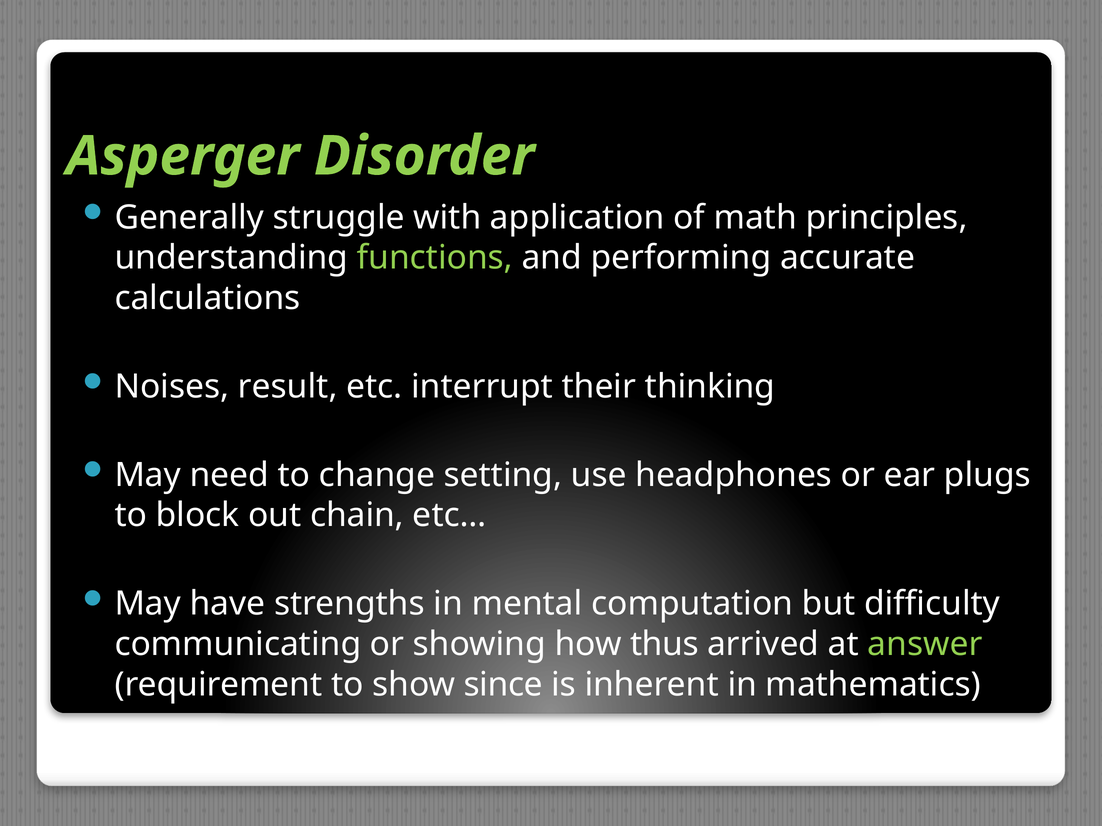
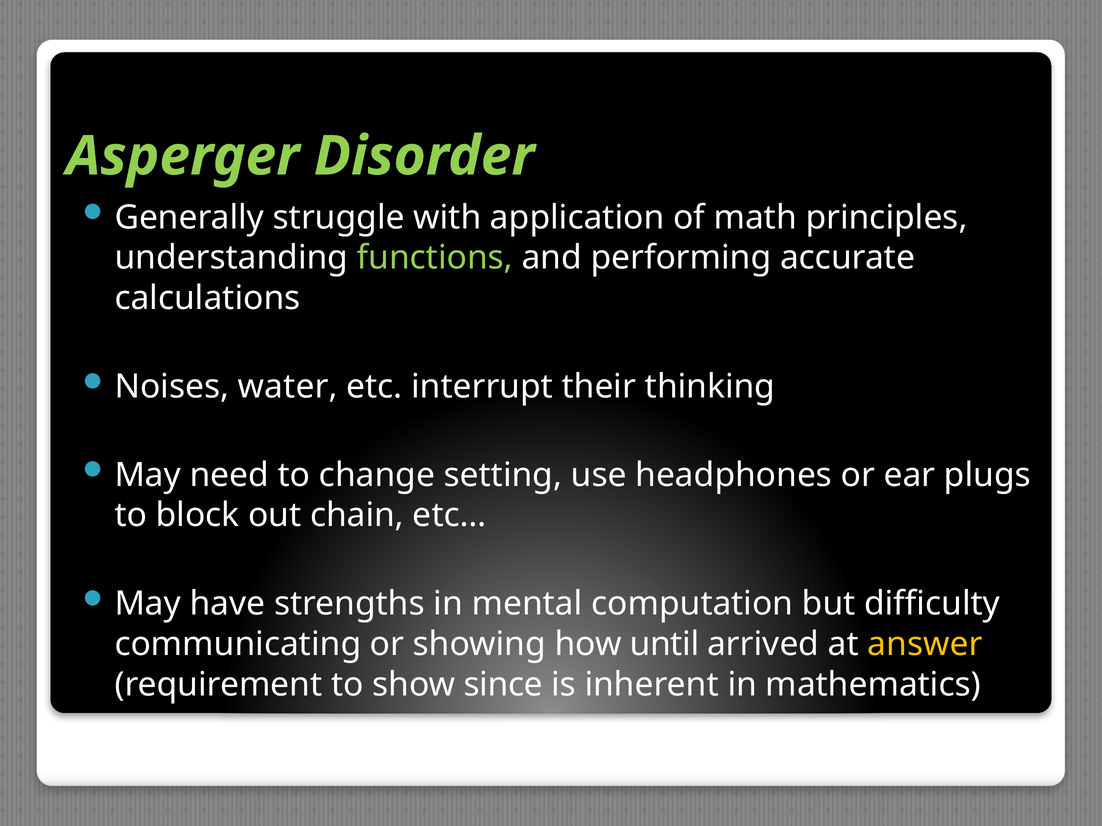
result: result -> water (288, 387)
thus: thus -> until (664, 644)
answer colour: light green -> yellow (925, 644)
